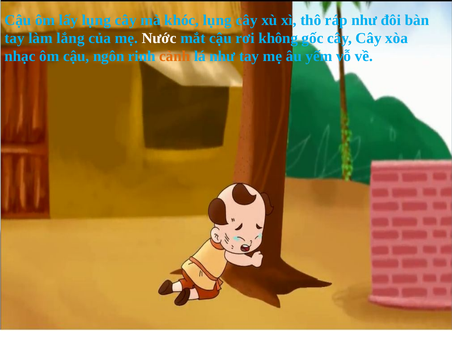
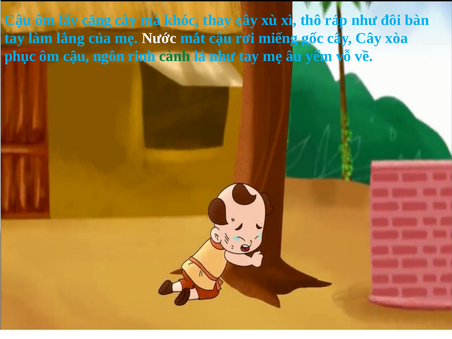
lấy lụng: lụng -> căng (97, 20)
khóc lụng: lụng -> thay (217, 20)
không: không -> miếng (278, 38)
nhạc: nhạc -> phục (20, 56)
cành colour: orange -> green (175, 56)
